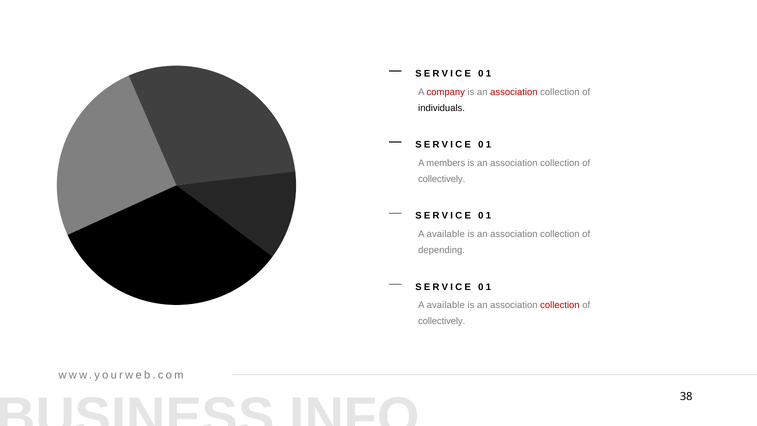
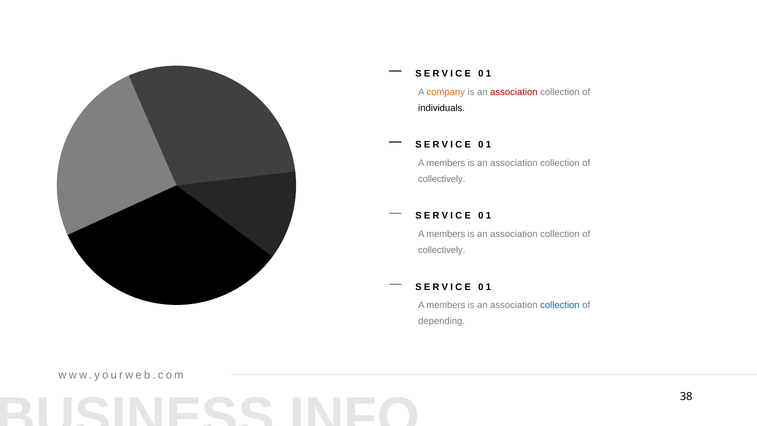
company colour: red -> orange (446, 92)
available: available -> members (446, 234)
depending: depending -> collectively (442, 250)
available: available -> members (446, 305)
collection colour: red -> blue (560, 305)
collectively: collectively -> depending (442, 321)
